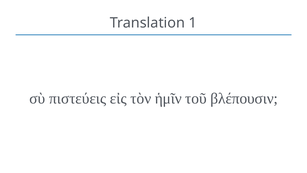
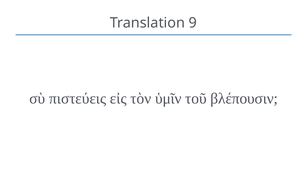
1: 1 -> 9 (193, 23)
ἡμῖν: ἡμῖν -> ὑμῖν (168, 98)
